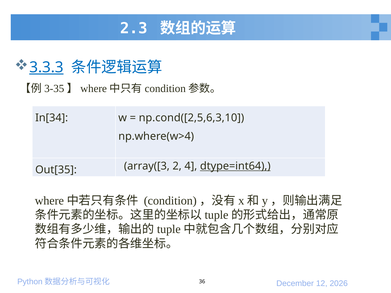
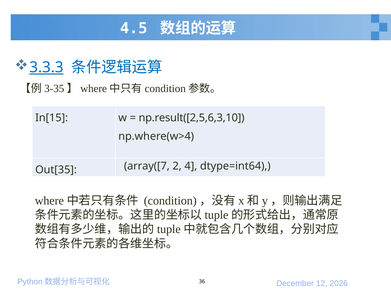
2.3: 2.3 -> 4.5 (134, 28)
In[34: In[34 -> In[15 (52, 118)
np.cond([2,5,6,3,10: np.cond([2,5,6,3,10 -> np.result([2,5,6,3,10 (192, 118)
array([3: array([3 -> array([7 (147, 166)
dtype=int64 underline: present -> none (235, 166)
